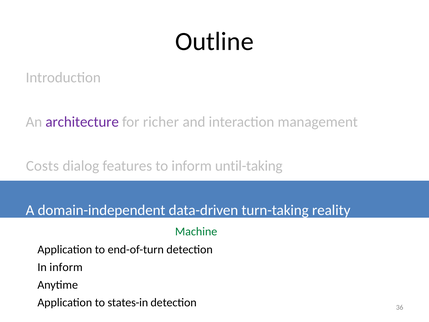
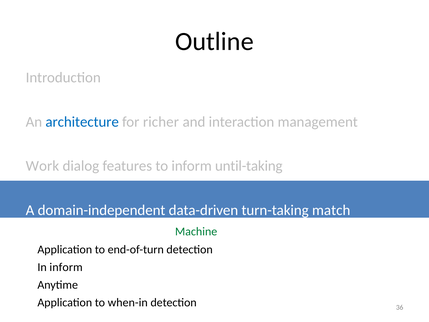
architecture colour: purple -> blue (82, 122)
Costs: Costs -> Work (42, 166)
reality: reality -> match (331, 210)
states-in: states-in -> when-in (128, 302)
